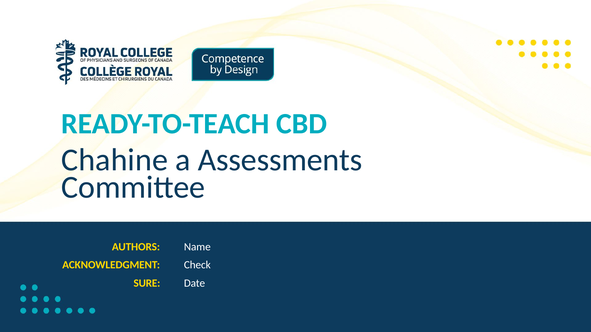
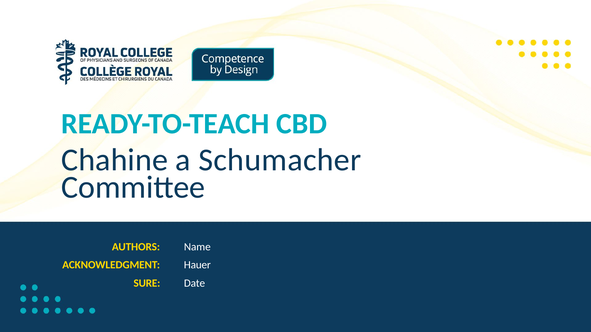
Assessments: Assessments -> Schumacher (280, 160)
Check: Check -> Hauer (197, 265)
